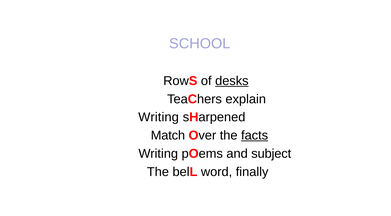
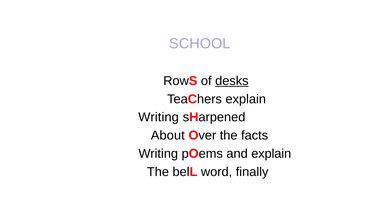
Match: Match -> About (168, 135)
facts underline: present -> none (255, 135)
and subject: subject -> explain (271, 154)
